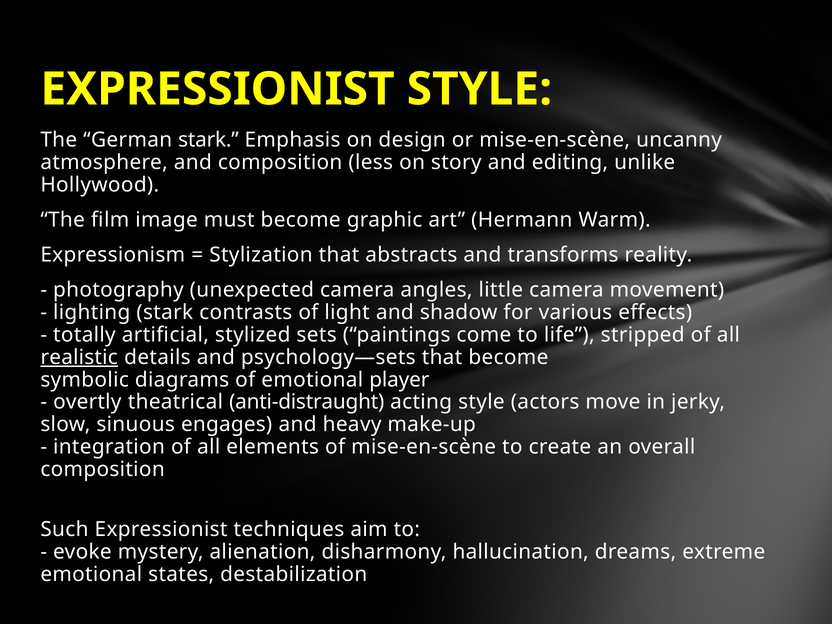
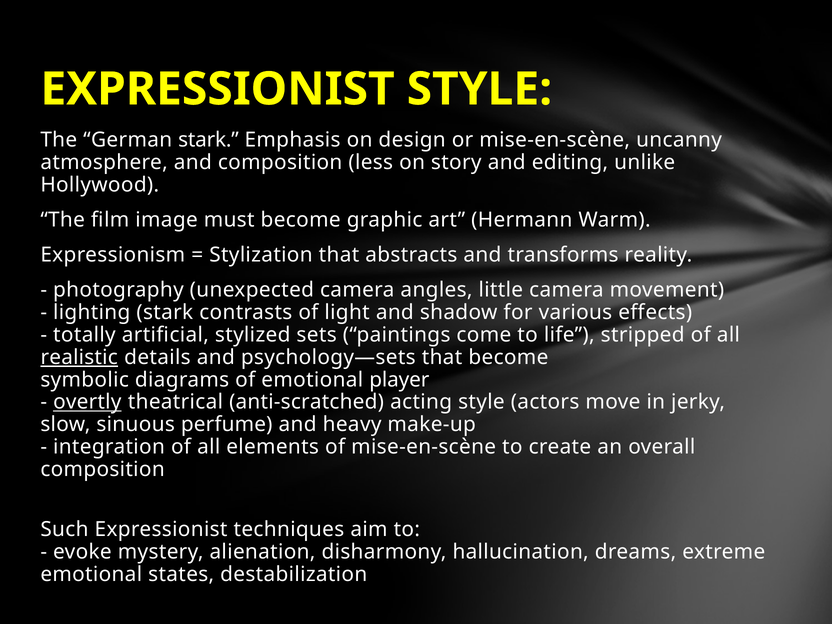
overtly underline: none -> present (87, 402)
anti-distraught: anti-distraught -> anti-scratched (307, 402)
engages: engages -> perfume (227, 425)
